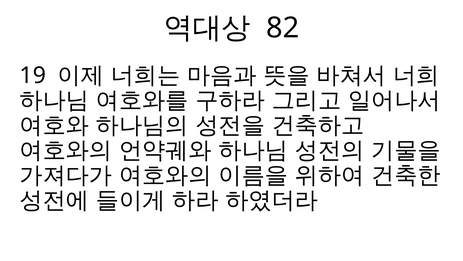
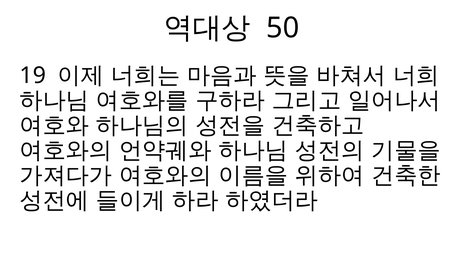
82: 82 -> 50 (283, 28)
